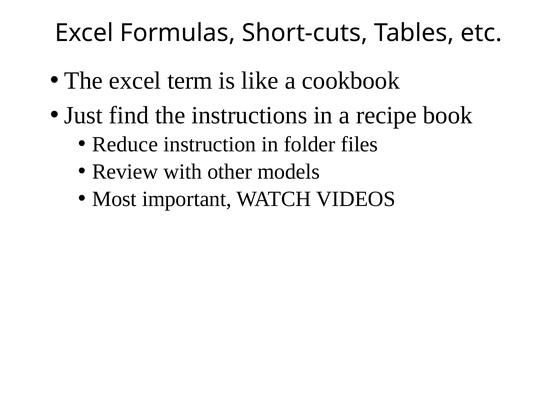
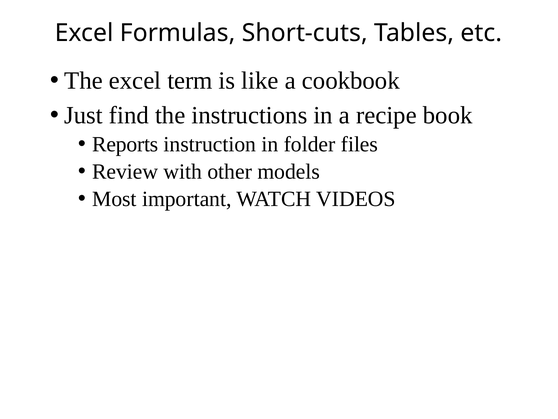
Reduce: Reduce -> Reports (125, 144)
